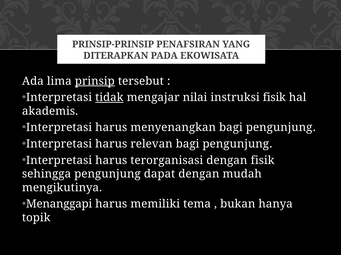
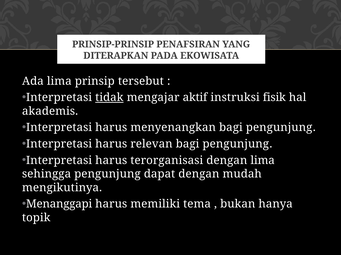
prinsip underline: present -> none (95, 81)
nilai: nilai -> aktif (195, 98)
dengan fisik: fisik -> lima (263, 161)
